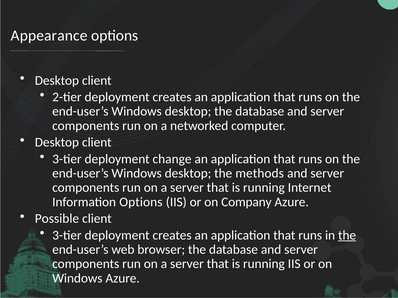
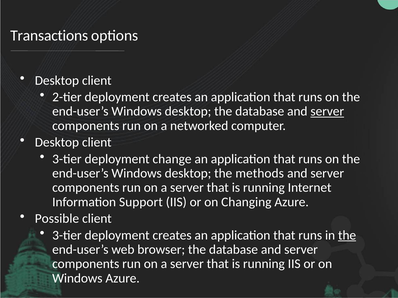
Appearance: Appearance -> Transactions (49, 36)
server underline: none -> present (327, 112)
Information Options: Options -> Support (141, 202)
Company: Company -> Changing (246, 202)
